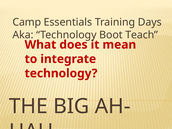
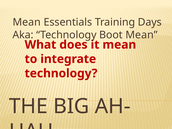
Camp: Camp -> Mean (27, 22)
Boot Teach: Teach -> Mean (142, 35)
